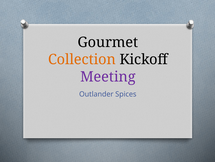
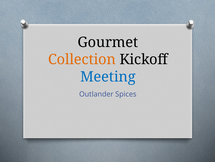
Meeting colour: purple -> blue (108, 77)
